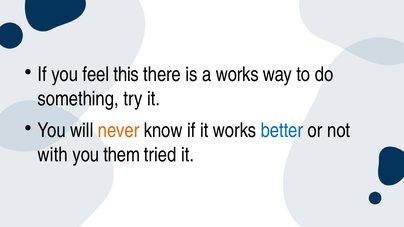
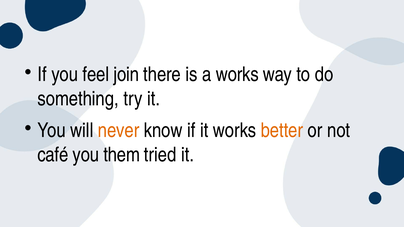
this: this -> join (126, 74)
better colour: blue -> orange (282, 130)
with: with -> café (53, 155)
